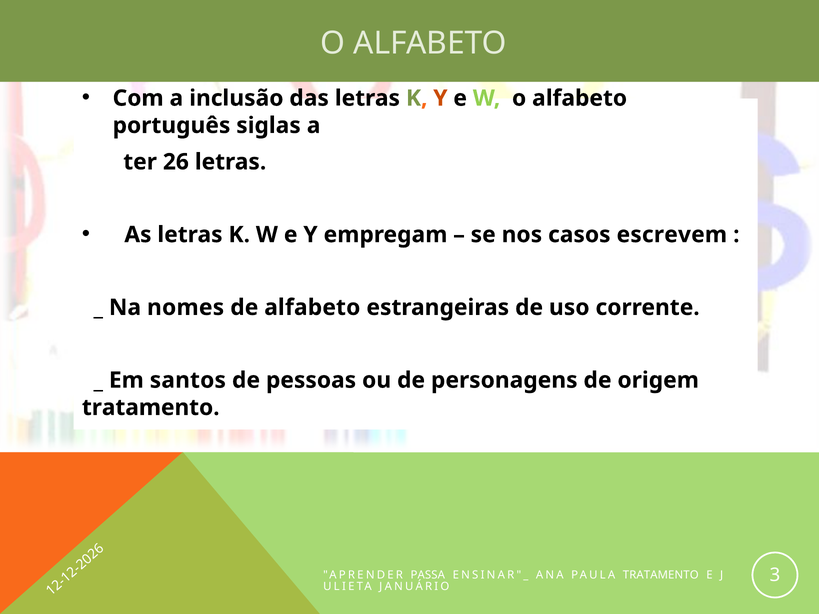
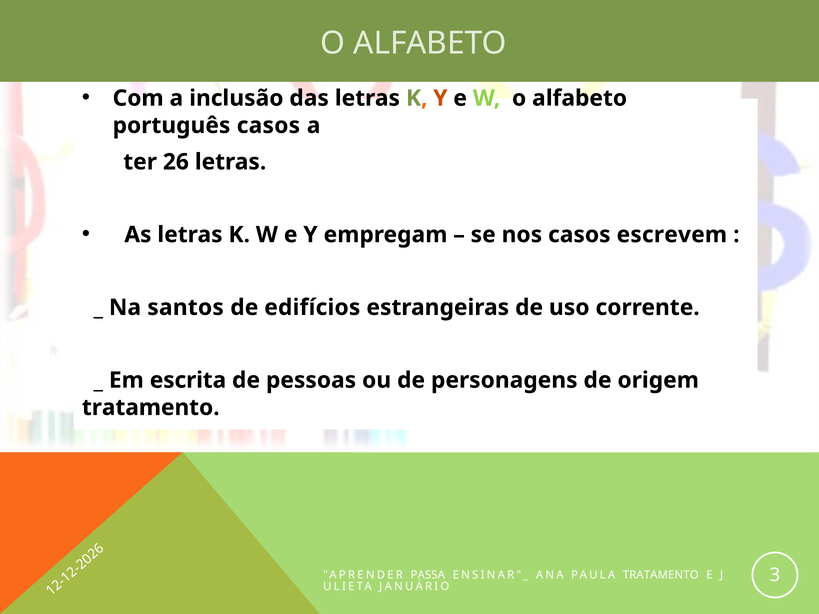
português siglas: siglas -> casos (268, 126)
nomes: nomes -> santos (186, 308)
de alfabeto: alfabeto -> edifícios (312, 308)
santos: santos -> escrita (188, 380)
